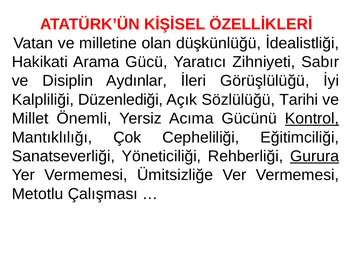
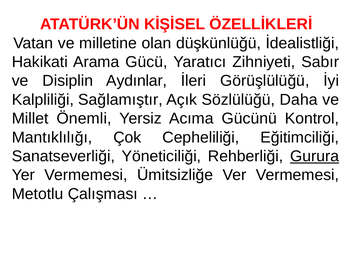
Düzenlediği: Düzenlediği -> Sağlamıştır (120, 100)
Tarihi: Tarihi -> Daha (299, 100)
Kontrol underline: present -> none (312, 119)
